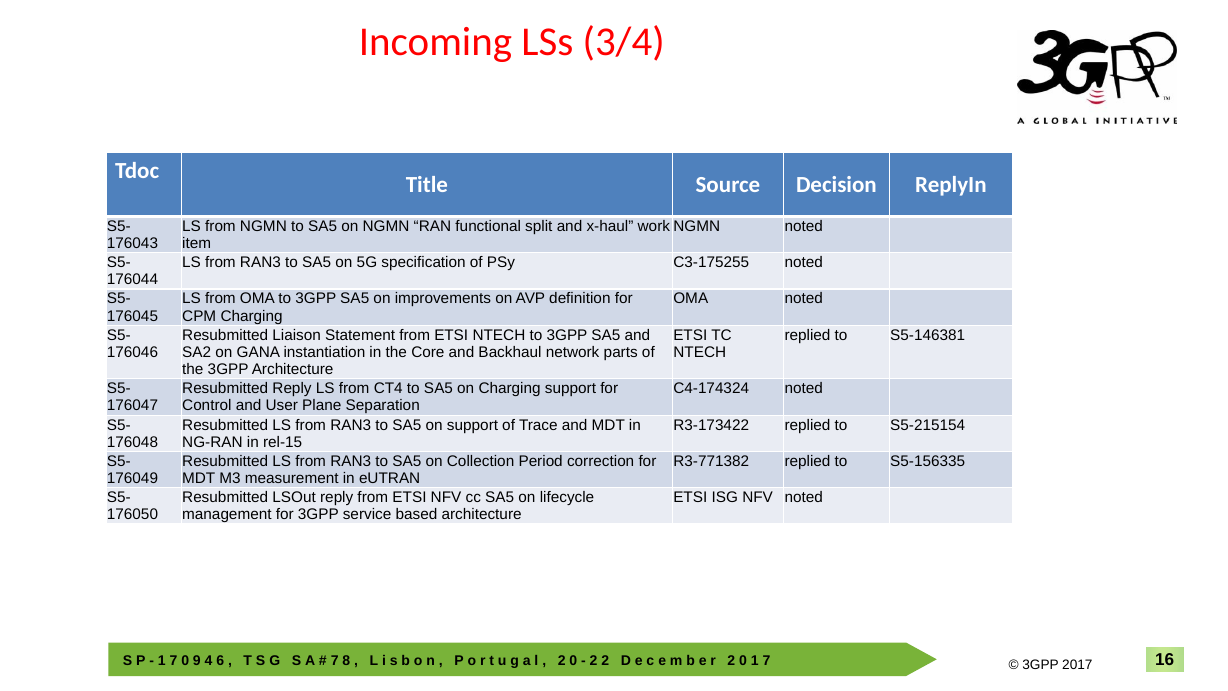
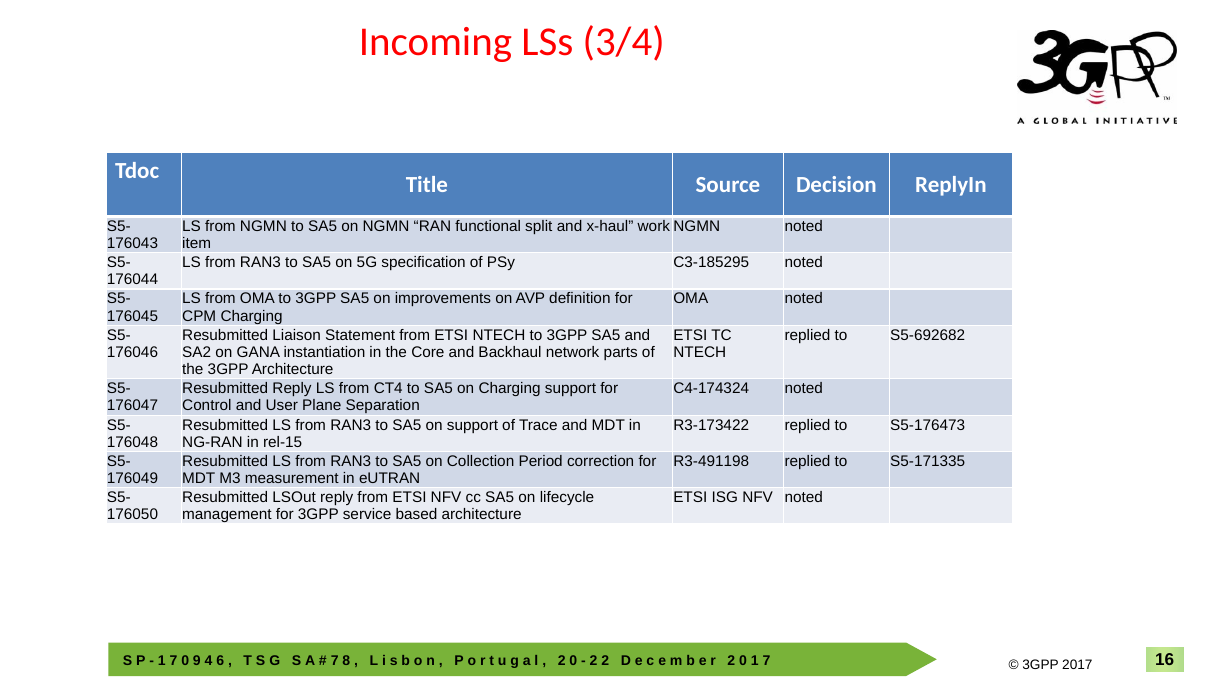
C3-175255: C3-175255 -> C3-185295 (711, 262)
S5-146381: S5-146381 -> S5-692682 (928, 335)
S5-215154: S5-215154 -> S5-176473 (928, 425)
R3-771382: R3-771382 -> R3-491198 (711, 461)
S5-156335: S5-156335 -> S5-171335 (928, 461)
